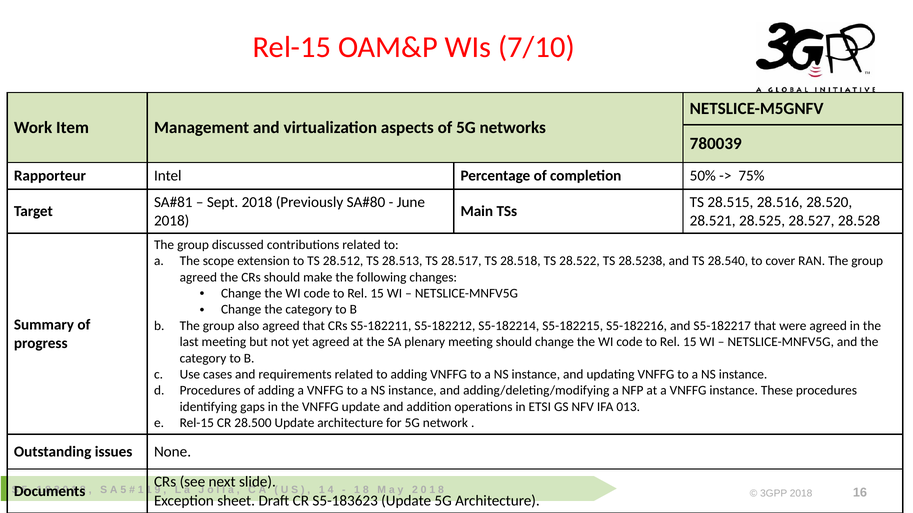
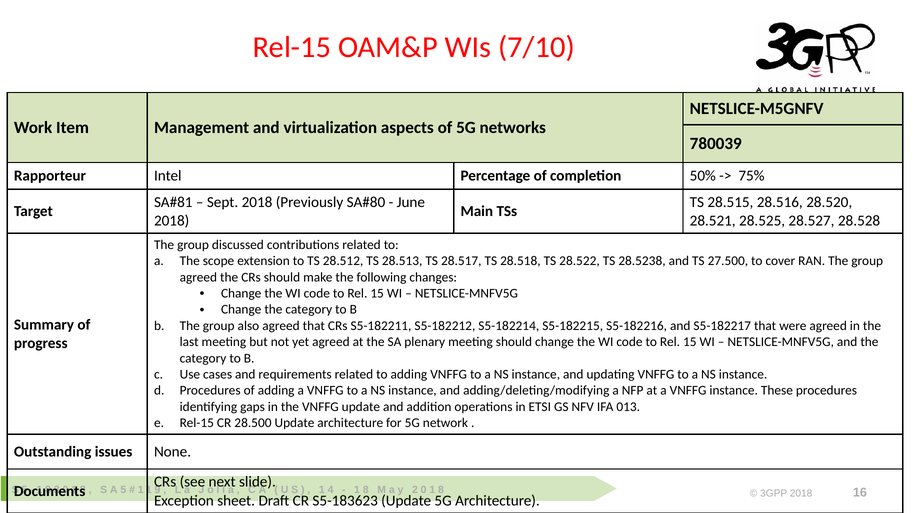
28.540: 28.540 -> 27.500 (728, 261)
